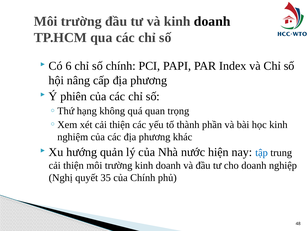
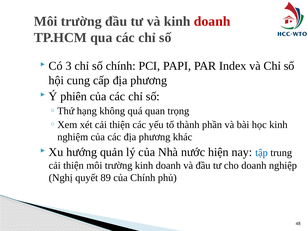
doanh colour: black -> red (212, 21)
6: 6 -> 3 (69, 66)
nâng: nâng -> cung (79, 80)
35: 35 -> 89 (106, 178)
